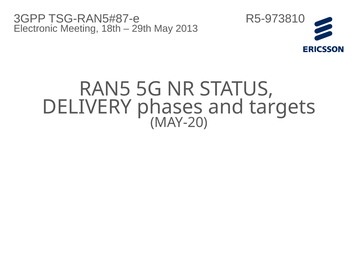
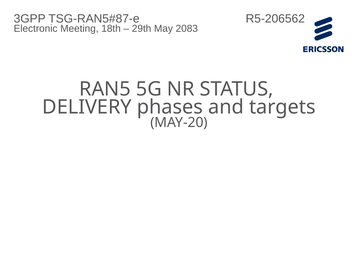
R5-973810: R5-973810 -> R5-206562 (275, 19)
2013: 2013 -> 2083 (187, 29)
